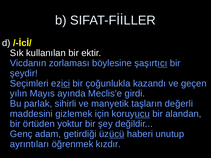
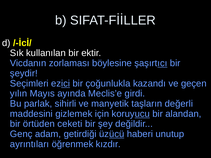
yoktur: yoktur -> ceketi (70, 124)
